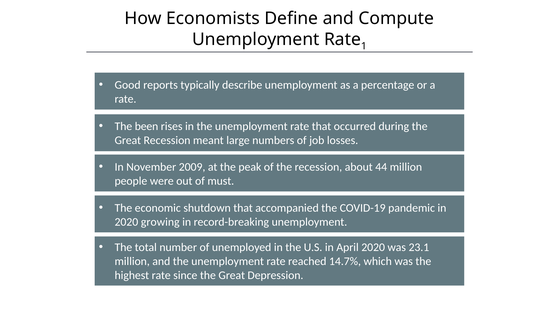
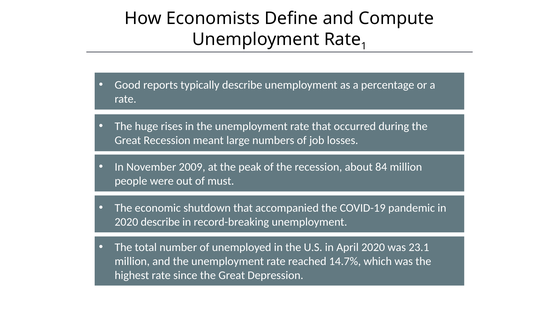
been: been -> huge (146, 126)
44: 44 -> 84 (381, 167)
2020 growing: growing -> describe (160, 222)
